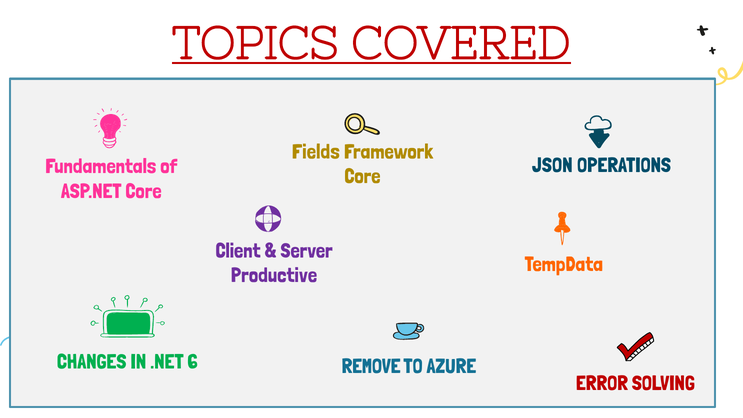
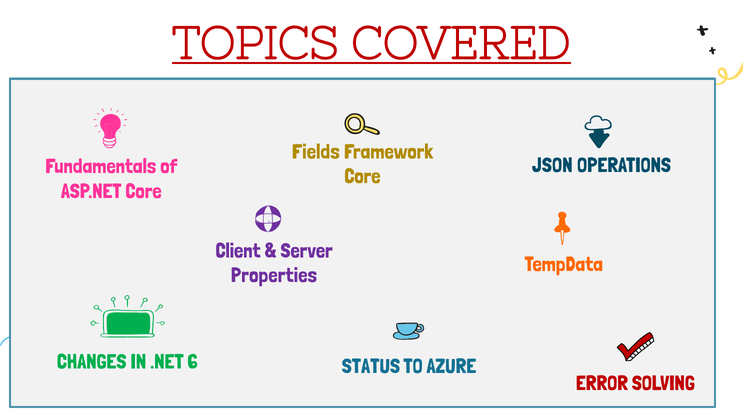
Productive: Productive -> Properties (274, 276)
REMOVE: REMOVE -> STATUS (371, 366)
